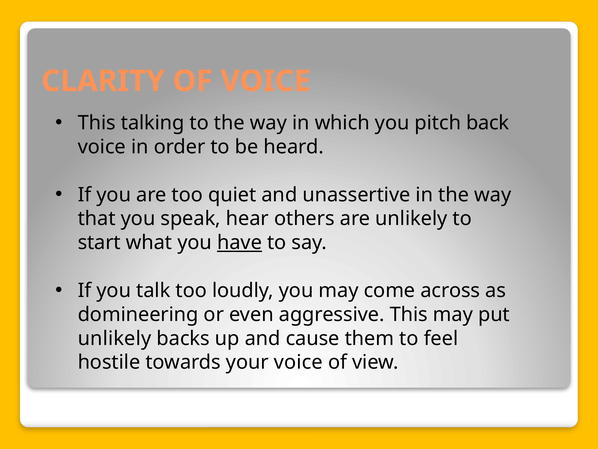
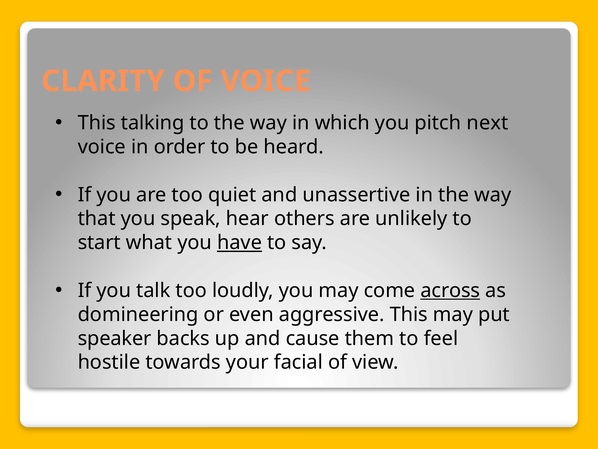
back: back -> next (488, 123)
across underline: none -> present (450, 290)
unlikely: unlikely -> speaker (115, 338)
your voice: voice -> facial (298, 362)
